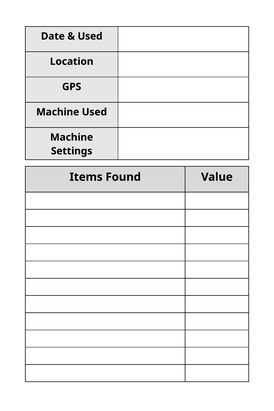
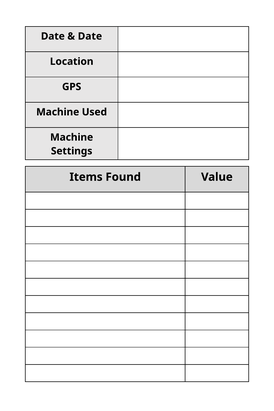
Used: Used -> Date (90, 36)
